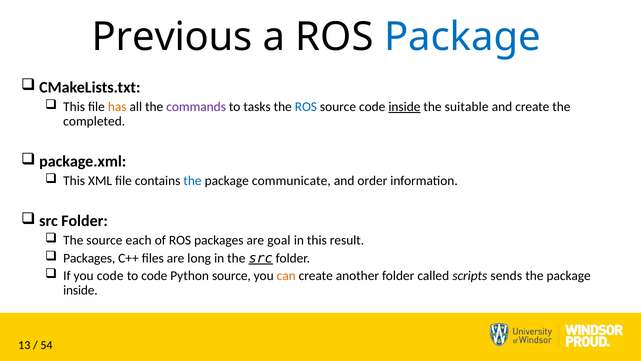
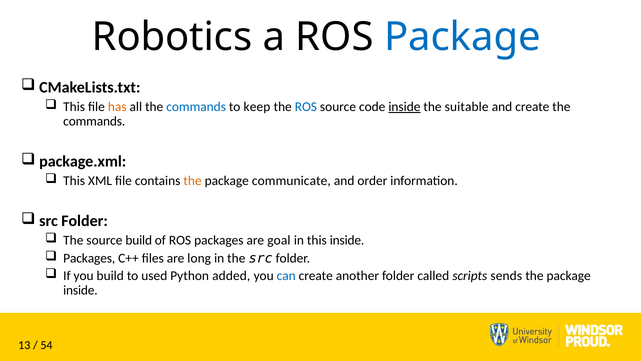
Previous: Previous -> Robotics (172, 37)
commands colour: purple -> blue (196, 107)
tasks: tasks -> keep (257, 107)
completed: completed -> commands (94, 121)
the colour: blue -> orange (193, 181)
source each: each -> build (139, 240)
this result: result -> inside (347, 240)
src underline: present -> none (261, 258)
you code: code -> build (110, 276)
to code: code -> used (154, 276)
Python source: source -> added (231, 276)
can colour: orange -> blue (286, 276)
